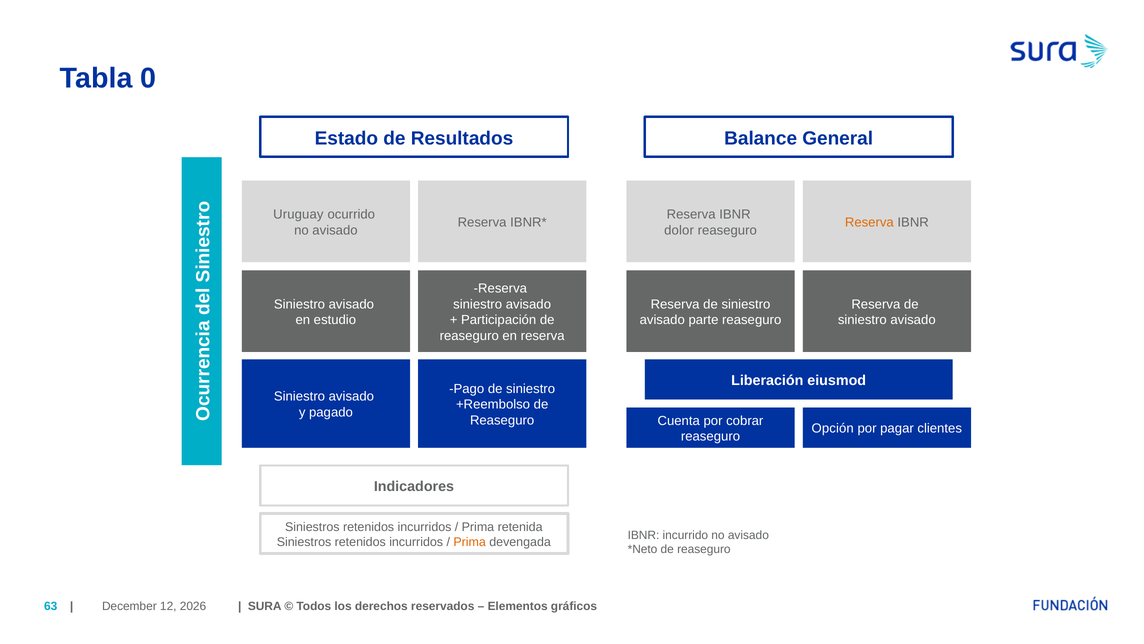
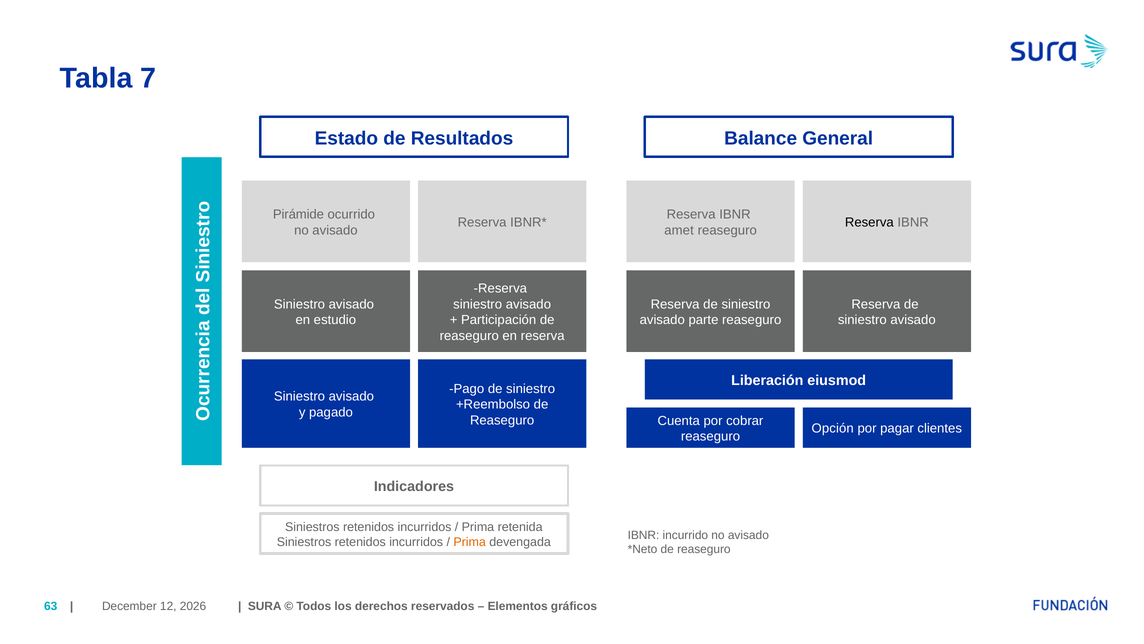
0: 0 -> 7 (148, 78)
Uruguay: Uruguay -> Pirámide (298, 214)
Reserva colour: orange -> black (869, 222)
dolor: dolor -> amet (679, 230)
